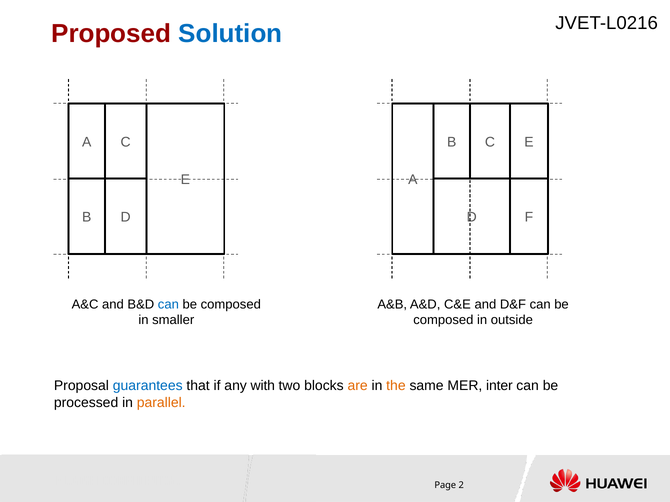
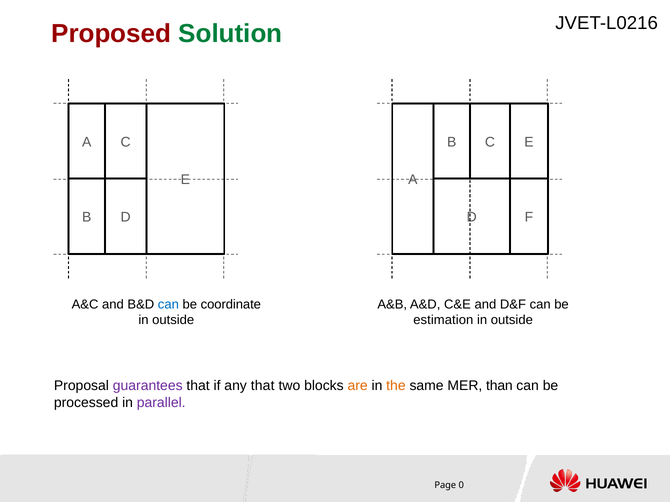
Solution colour: blue -> green (230, 33)
composed: composed -> coordinate (231, 305)
smaller: smaller -> outside (173, 320)
composed: composed -> estimation (443, 320)
guarantees colour: blue -> purple (148, 386)
any with: with -> that (263, 386)
inter: inter -> than (499, 386)
parallel colour: orange -> purple (161, 403)
2: 2 -> 0 (461, 486)
